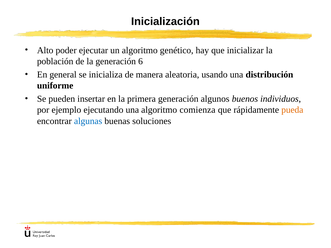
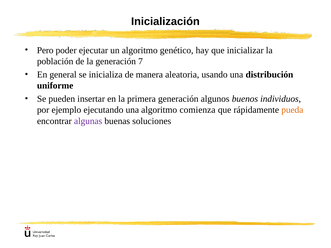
Alto: Alto -> Pero (45, 50)
6: 6 -> 7 (141, 61)
algunas colour: blue -> purple (88, 121)
